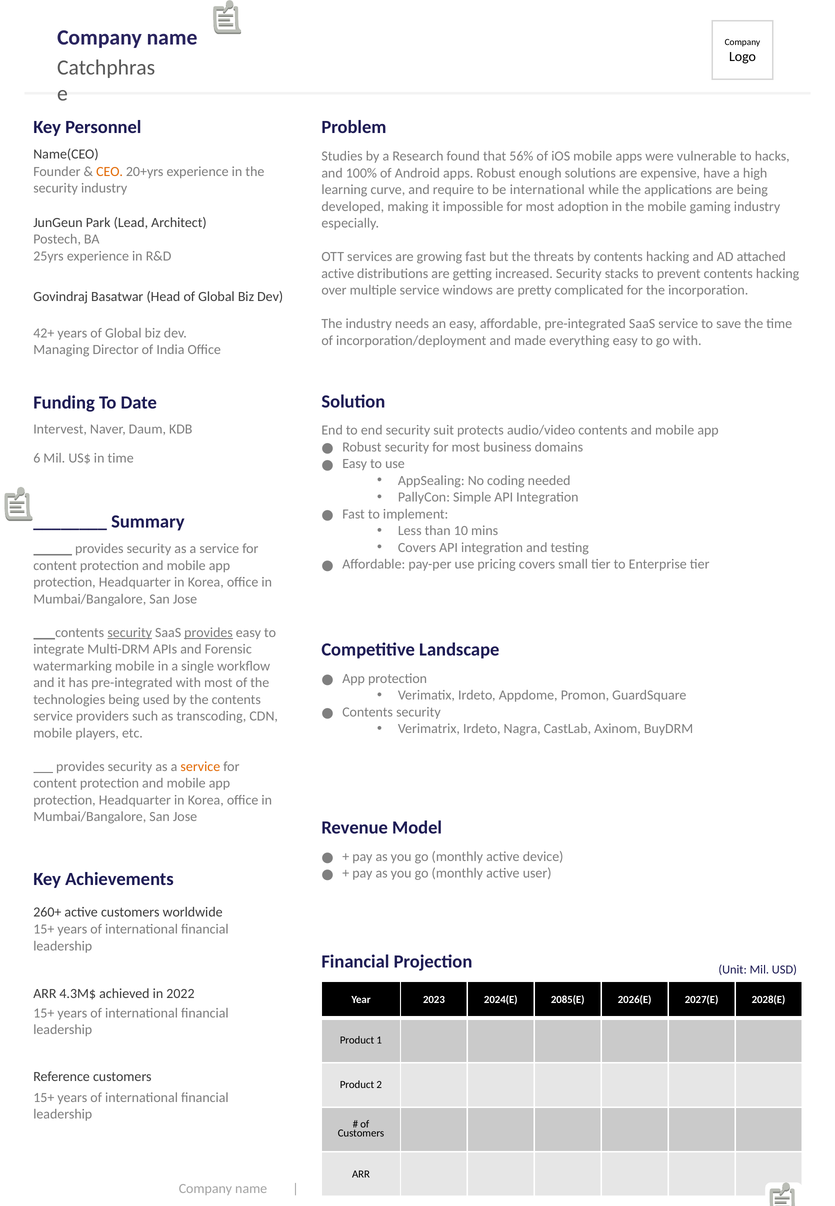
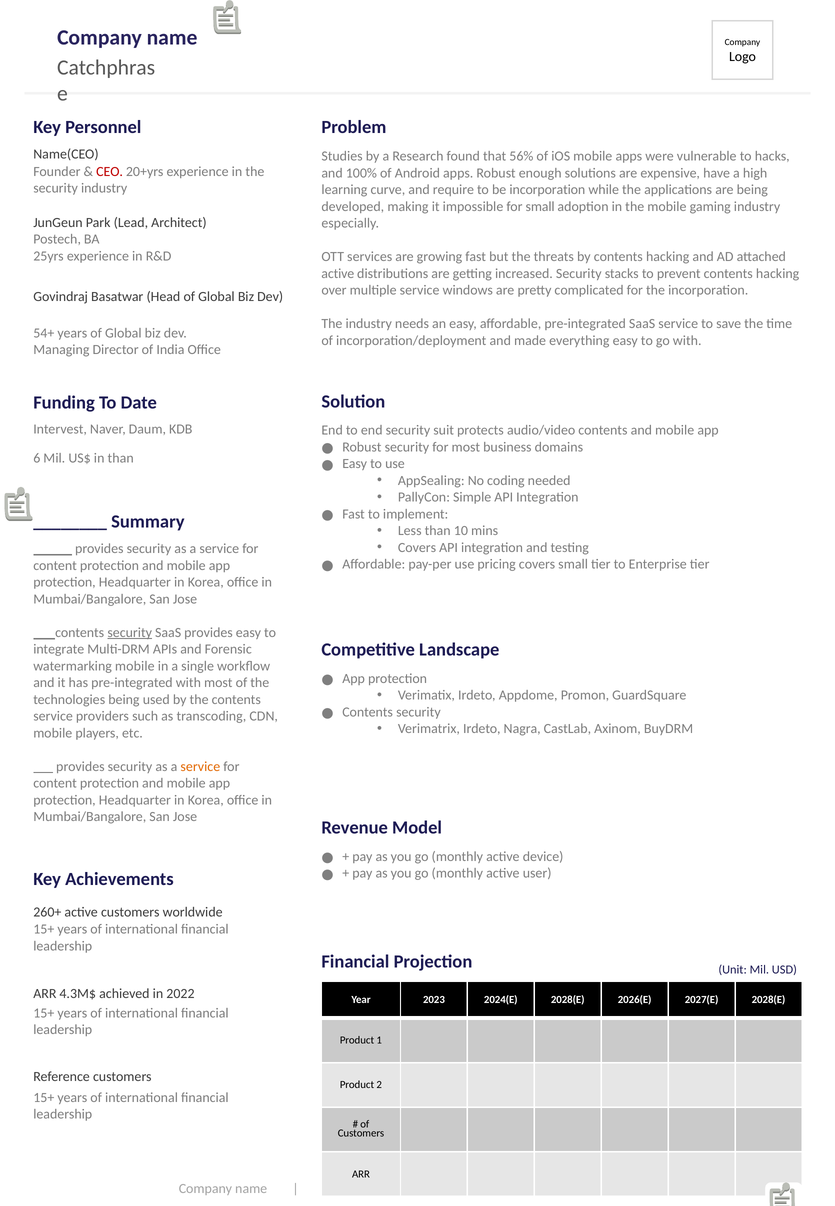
CEO colour: orange -> red (110, 172)
be international: international -> incorporation (547, 190)
impossible for most: most -> small (540, 206)
42+: 42+ -> 54+ (44, 333)
in time: time -> than (121, 458)
provides underline: present -> none (209, 633)
2024(E 2085(E: 2085(E -> 2028(E (568, 1000)
